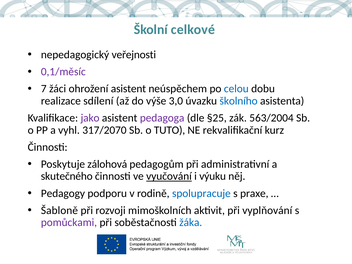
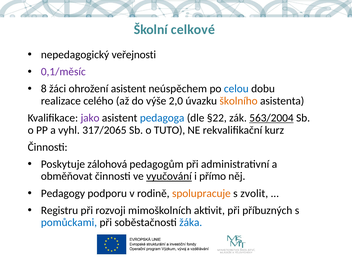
7: 7 -> 8 (44, 89)
sdílení: sdílení -> celého (98, 101)
3,0: 3,0 -> 2,0 (176, 101)
školního colour: blue -> orange (239, 101)
pedagoga colour: purple -> blue (162, 118)
§25: §25 -> §22 (217, 118)
563/2004 underline: none -> present (271, 118)
317/2070: 317/2070 -> 317/2065 (104, 130)
skutečného: skutečného -> obměňovat (67, 176)
výuku: výuku -> přímo (213, 176)
spolupracuje colour: blue -> orange (201, 193)
praxe: praxe -> zvolit (254, 193)
Šabloně: Šabloně -> Registru (60, 210)
vyplňování: vyplňování -> příbuzných (267, 210)
pomůckami colour: purple -> blue (69, 222)
